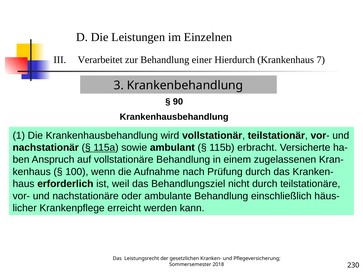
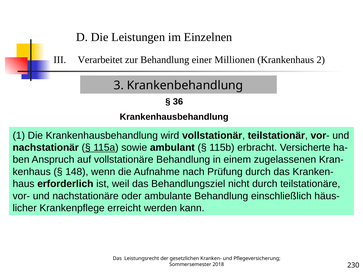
Hierdurch: Hierdurch -> Millionen (235, 60)
7: 7 -> 2 (321, 60)
90: 90 -> 36 (178, 102)
100: 100 -> 148 (77, 172)
